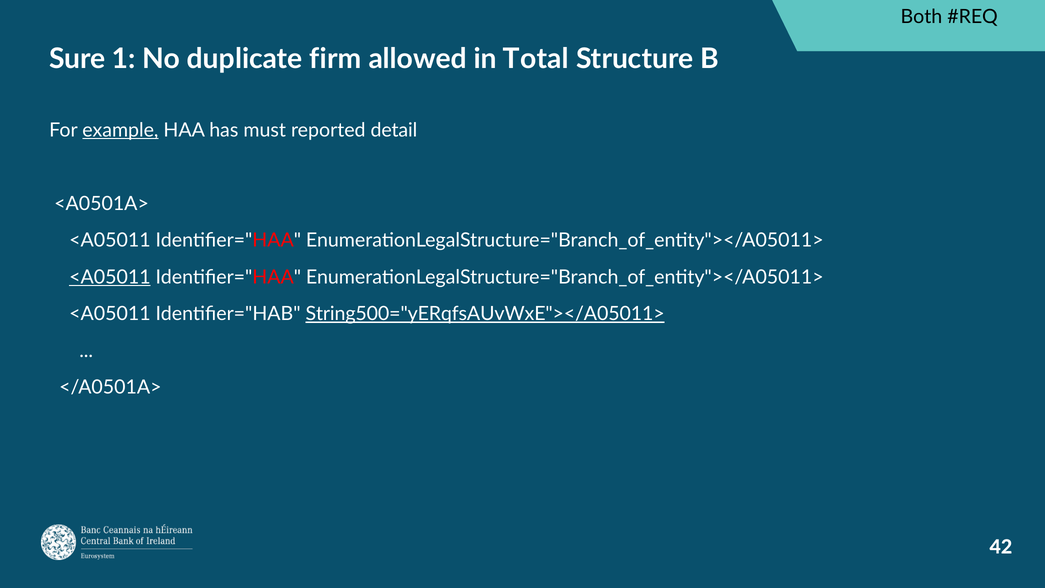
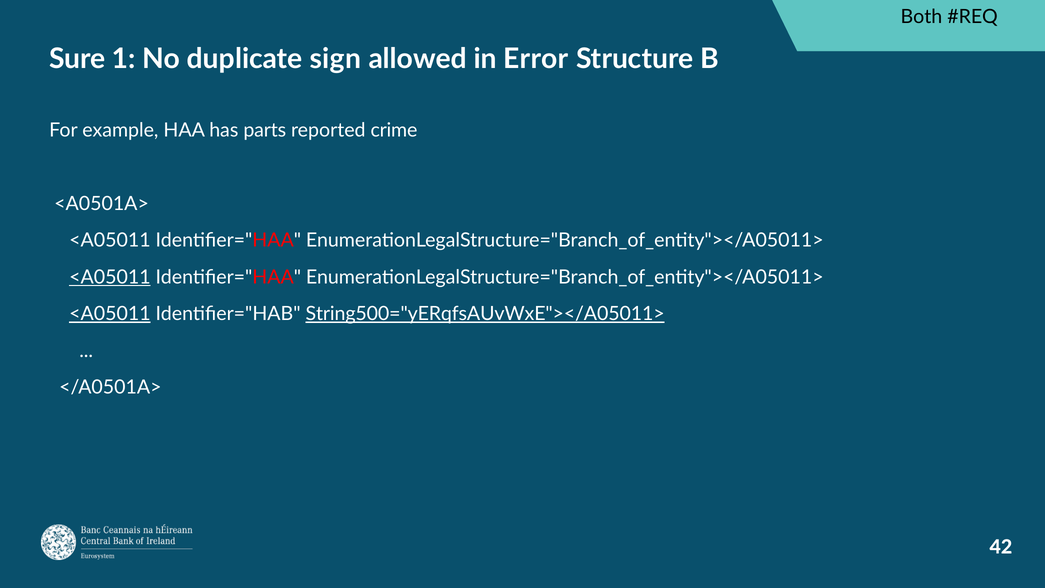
firm: firm -> sign (335, 59)
Total: Total -> Error (536, 59)
example underline: present -> none (120, 130)
must: must -> parts (265, 130)
detail: detail -> crime (394, 130)
<A05011 underline: none -> present (110, 314)
